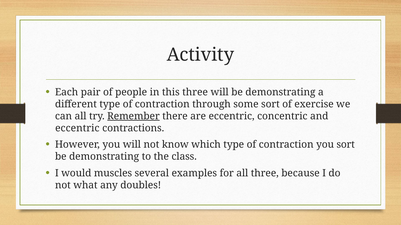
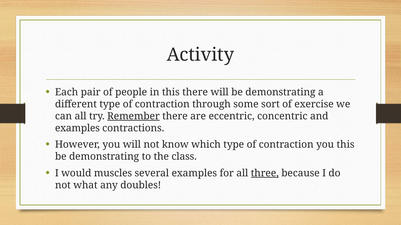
this three: three -> there (195, 92)
eccentric: eccentric -> examples (77, 128)
you sort: sort -> this (346, 145)
three underline: none -> present (265, 174)
